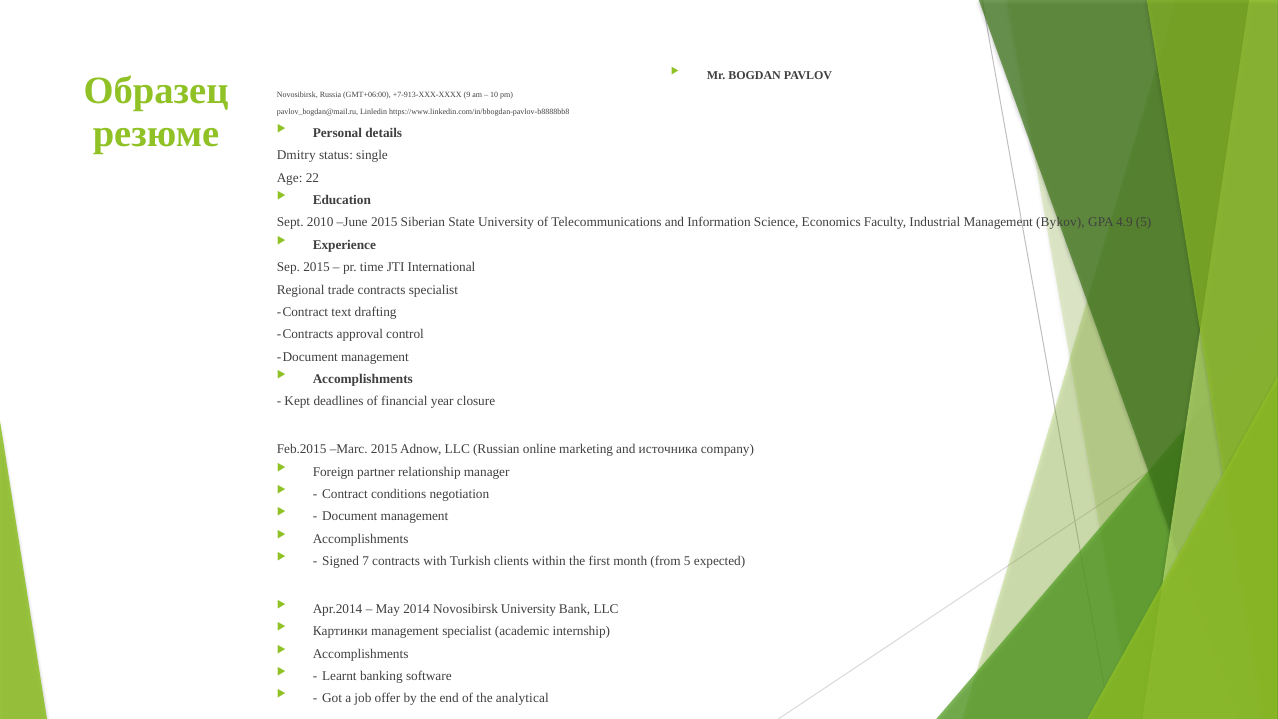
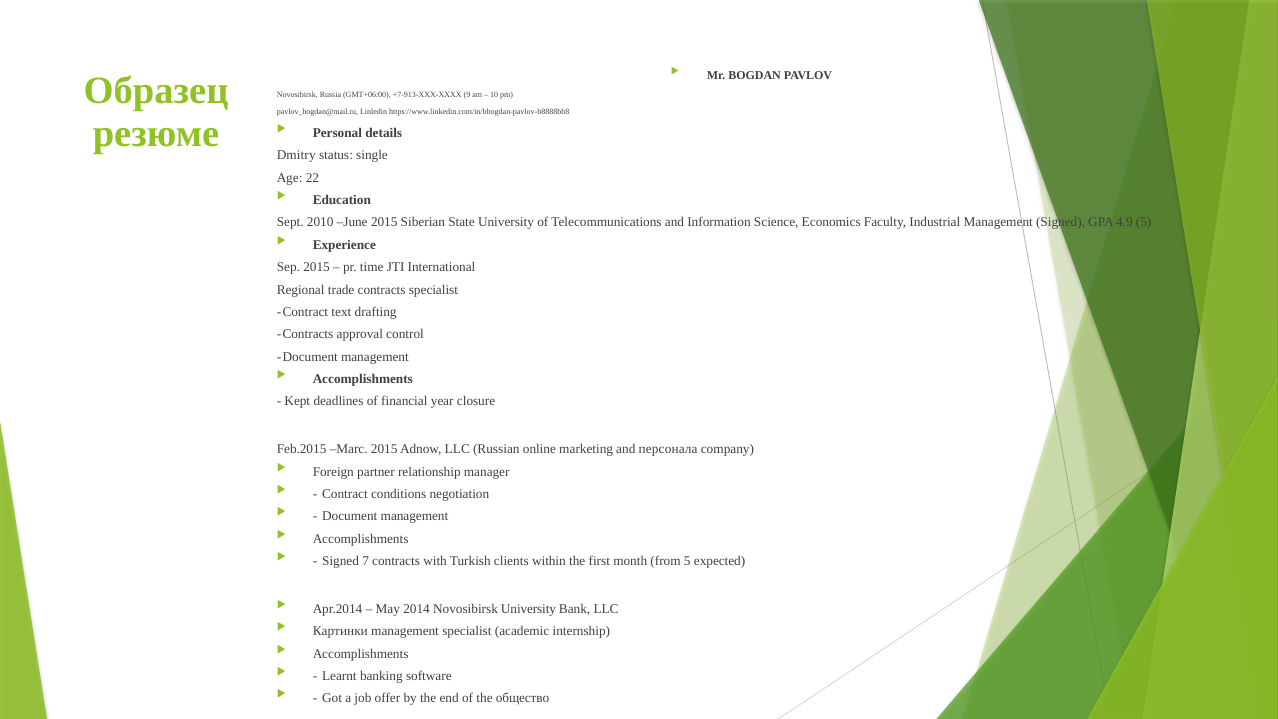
Management Bykov: Bykov -> Signed (1061, 222)
источника: источника -> персонала (668, 449)
analytical: analytical -> общество (523, 698)
